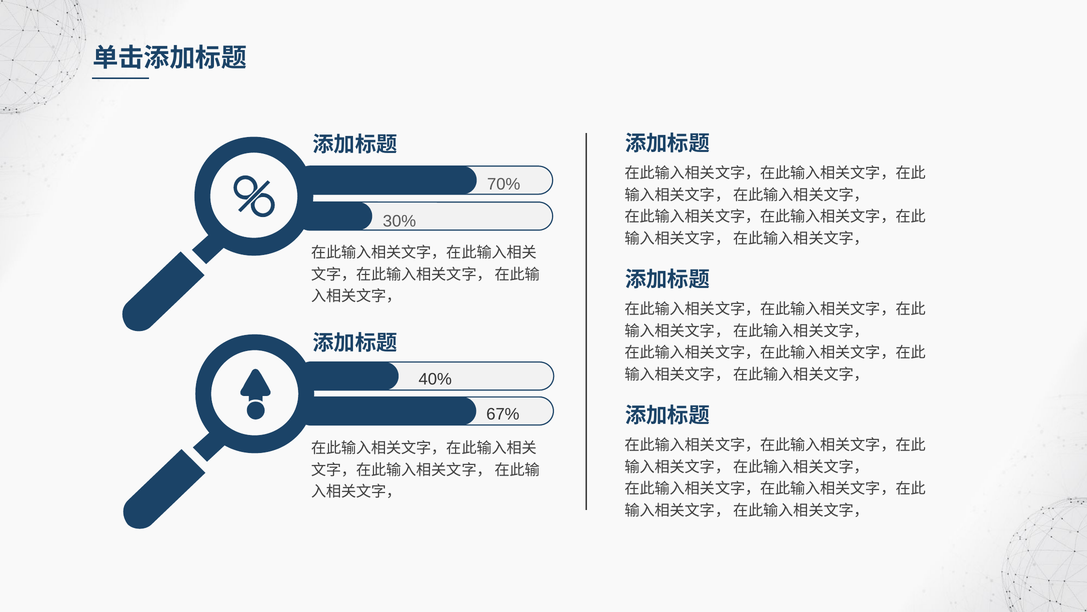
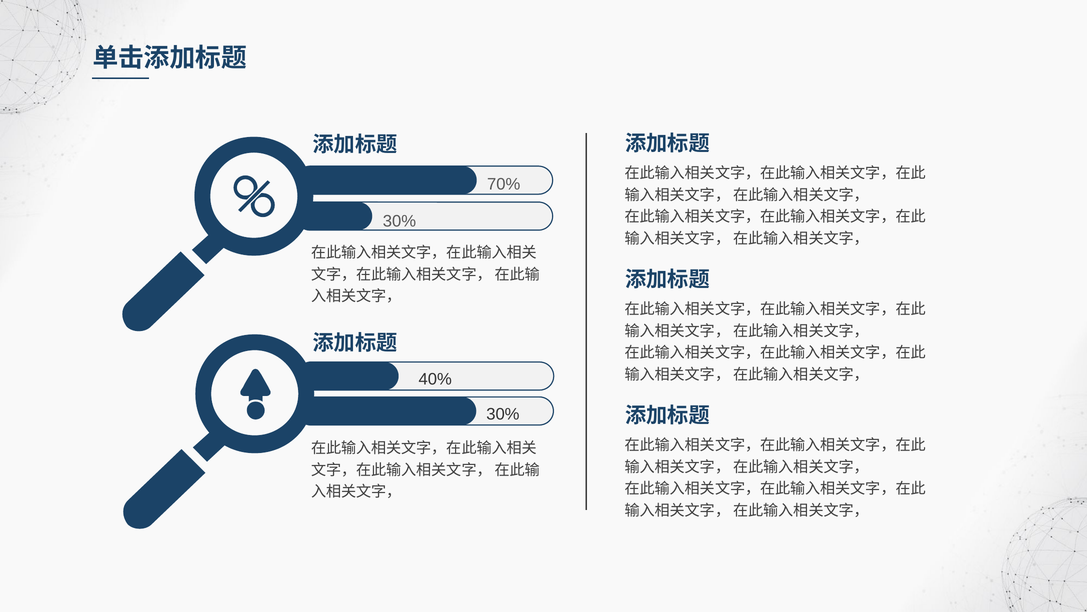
67%: 67% -> 30% (503, 414)
